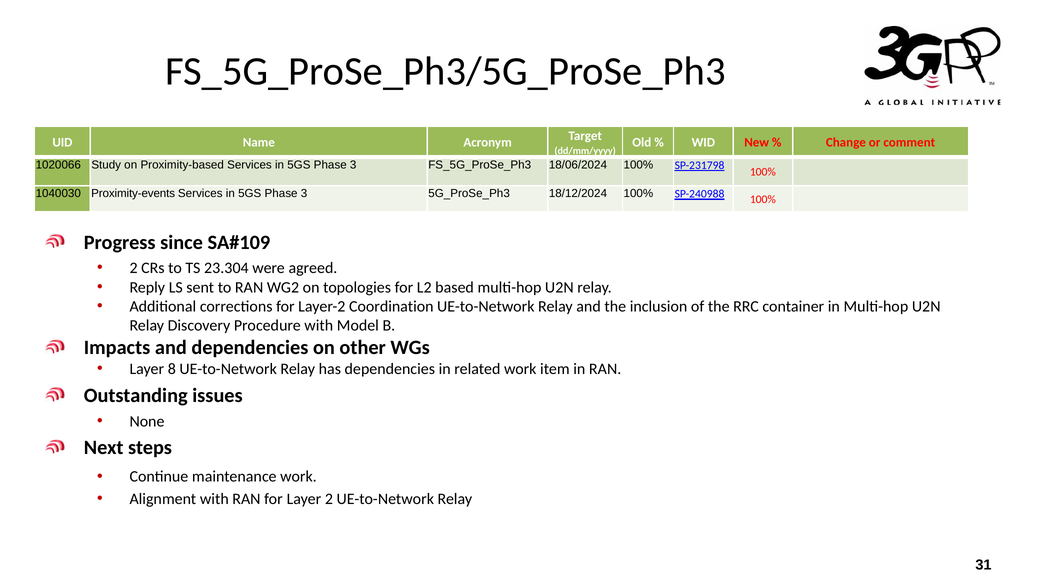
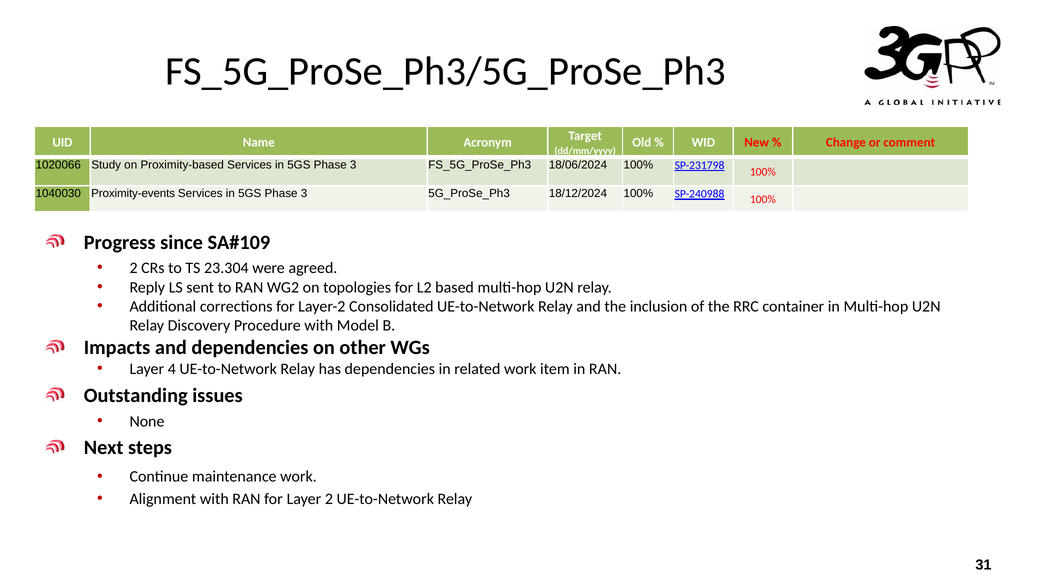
Coordination: Coordination -> Consolidated (391, 307)
8: 8 -> 4 (172, 369)
